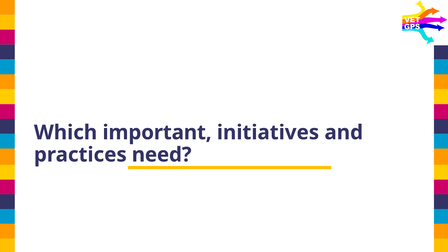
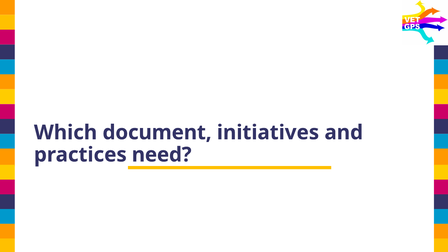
important: important -> document (157, 133)
